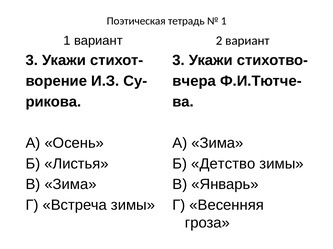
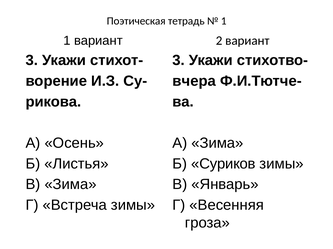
Детство: Детство -> Суриков (223, 164)
